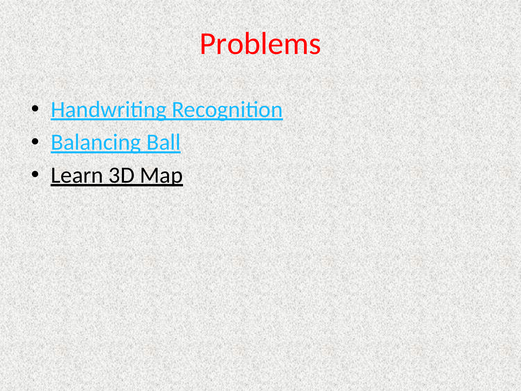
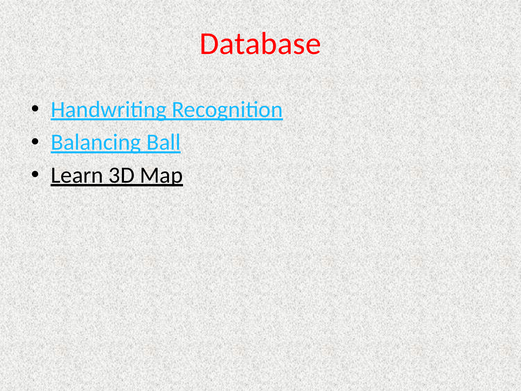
Problems: Problems -> Database (260, 43)
